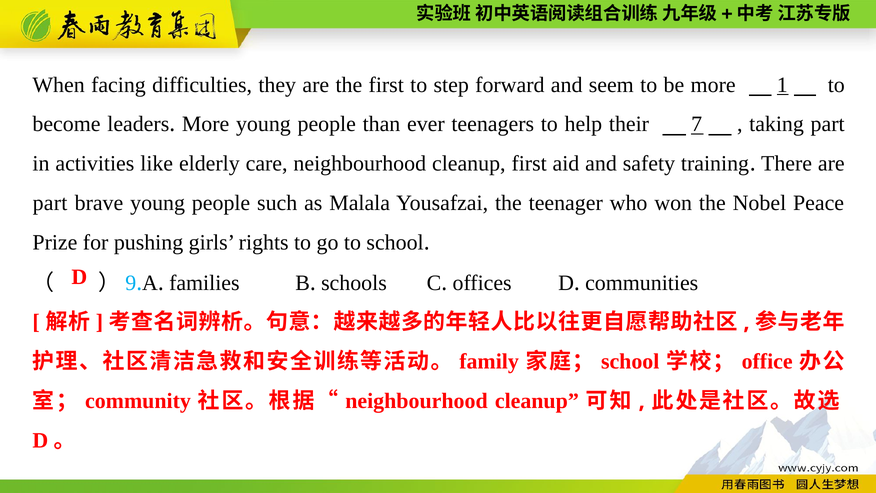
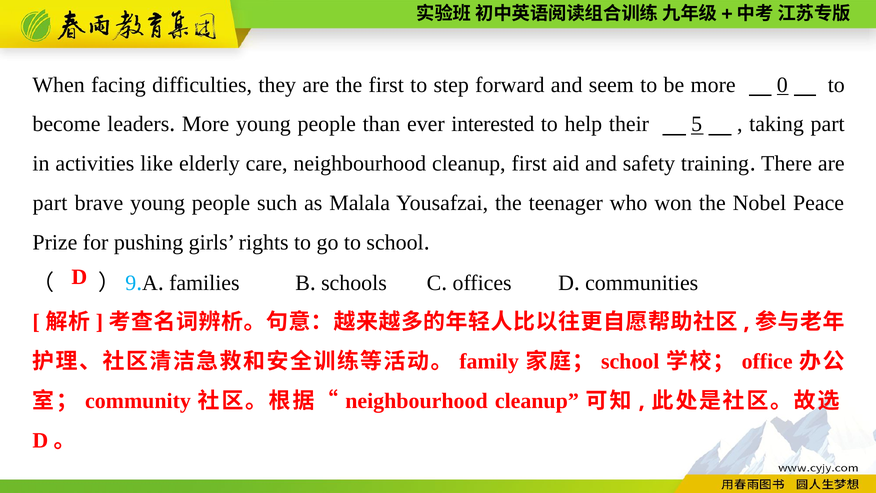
1: 1 -> 0 (782, 85)
teenagers: teenagers -> interested (493, 124)
7: 7 -> 5 (697, 124)
